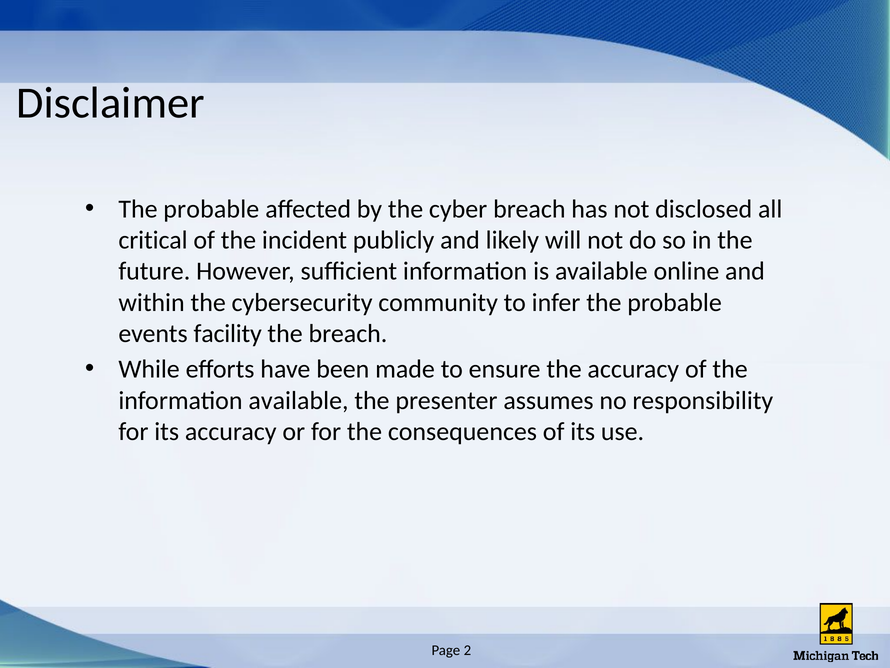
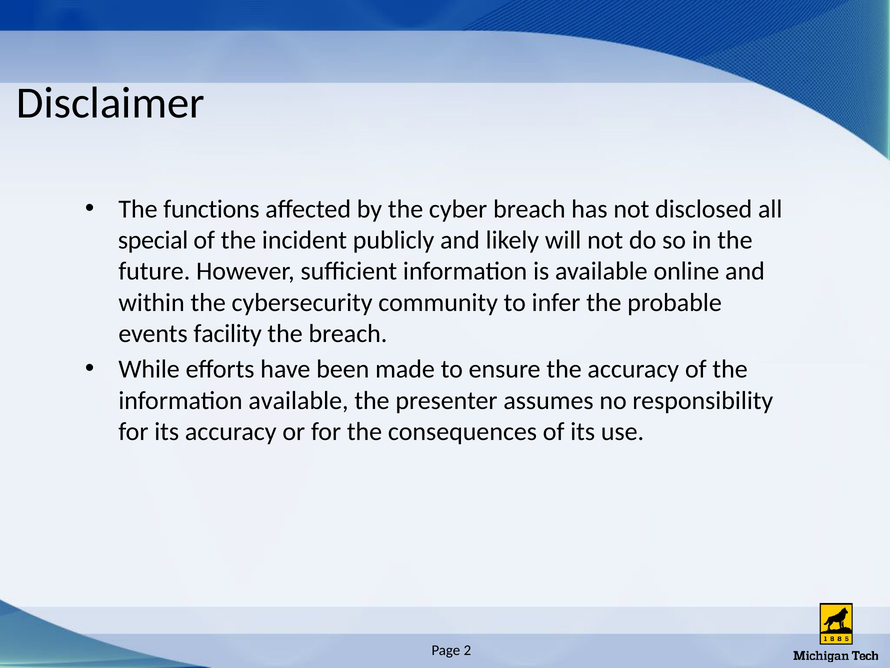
probable: probable -> functions (211, 209)
critical: critical -> special (153, 240)
